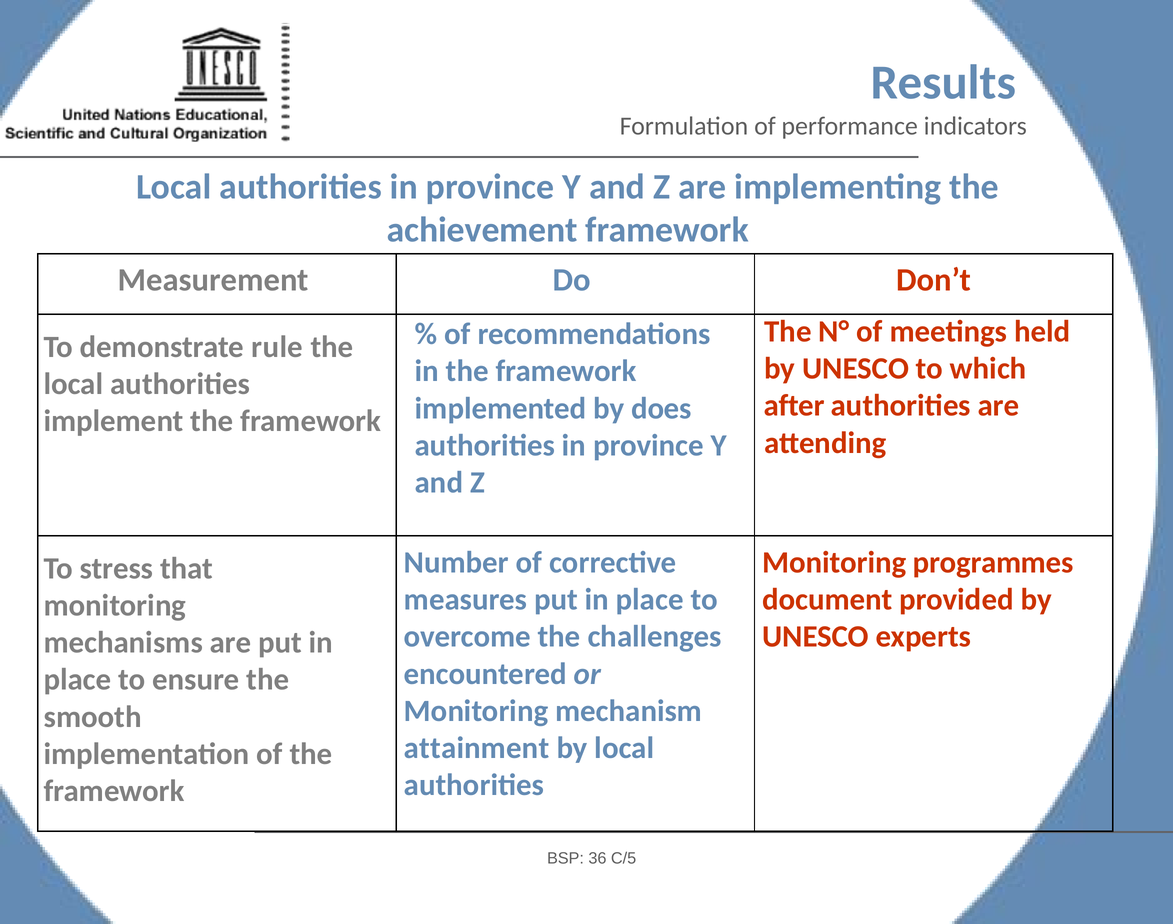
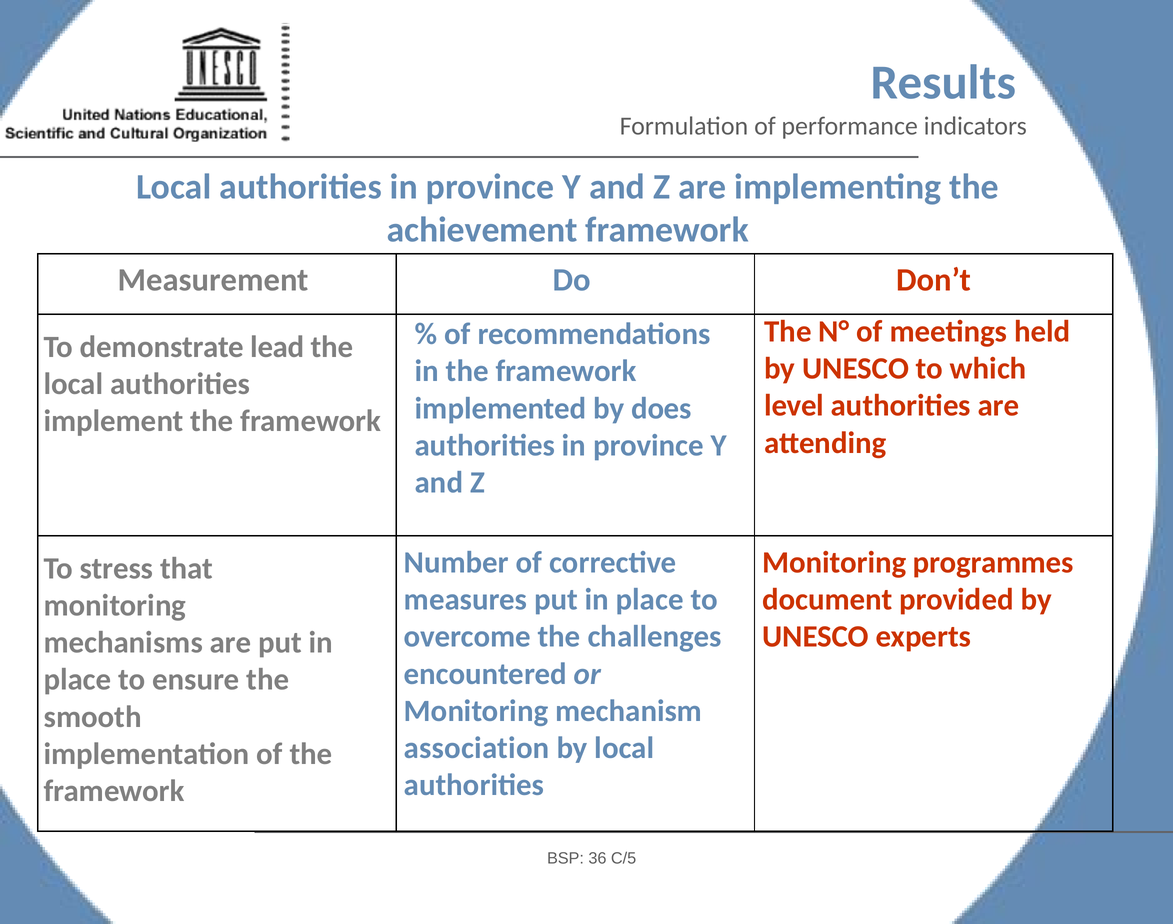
rule: rule -> lead (277, 347)
after: after -> level (794, 406)
attainment: attainment -> association (477, 748)
